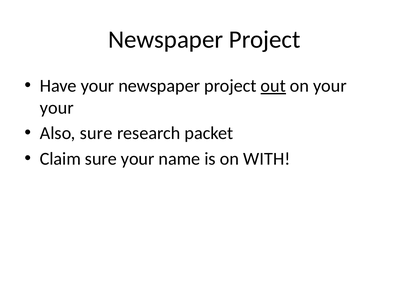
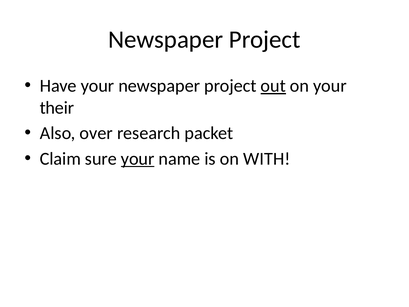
your: your -> their (57, 108)
Also sure: sure -> over (96, 133)
your underline: none -> present (138, 159)
